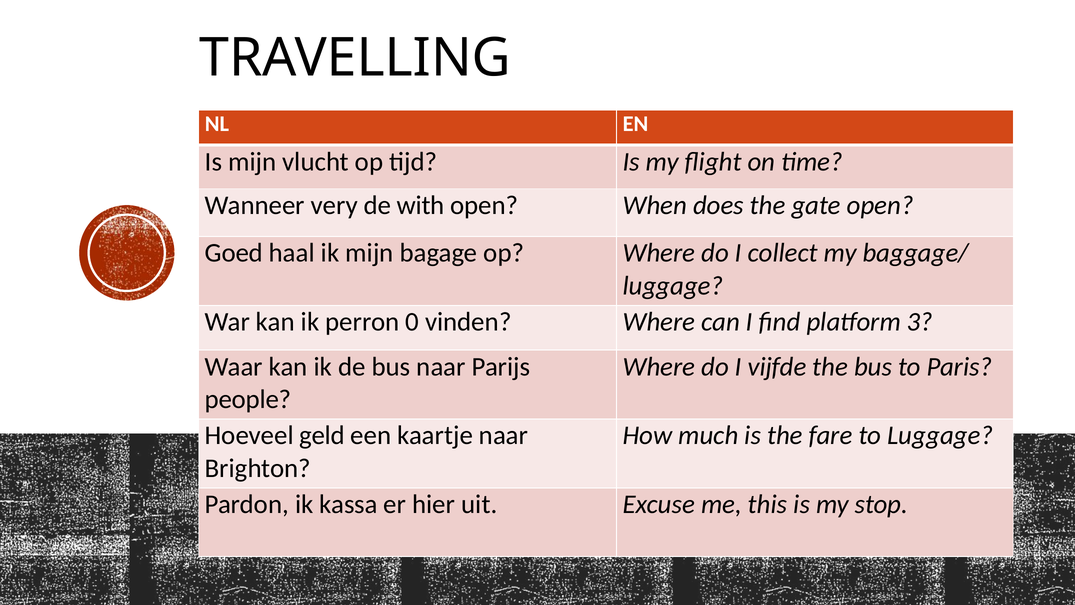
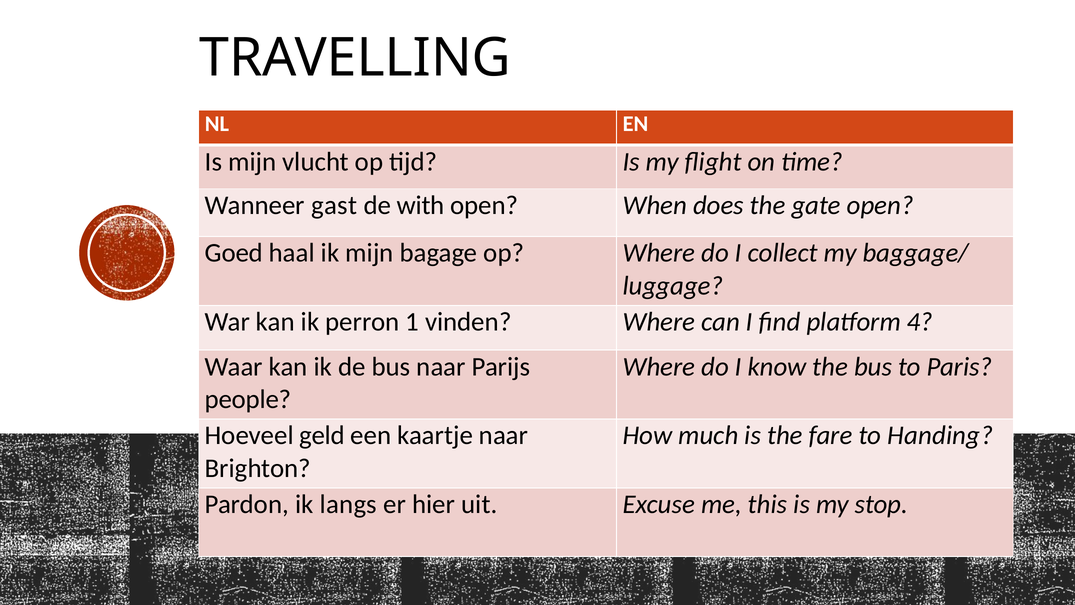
very: very -> gast (334, 205)
0: 0 -> 1 (412, 322)
3: 3 -> 4 (920, 322)
vijfde: vijfde -> know (777, 367)
to Luggage: Luggage -> Handing (940, 435)
kassa: kassa -> langs (348, 504)
